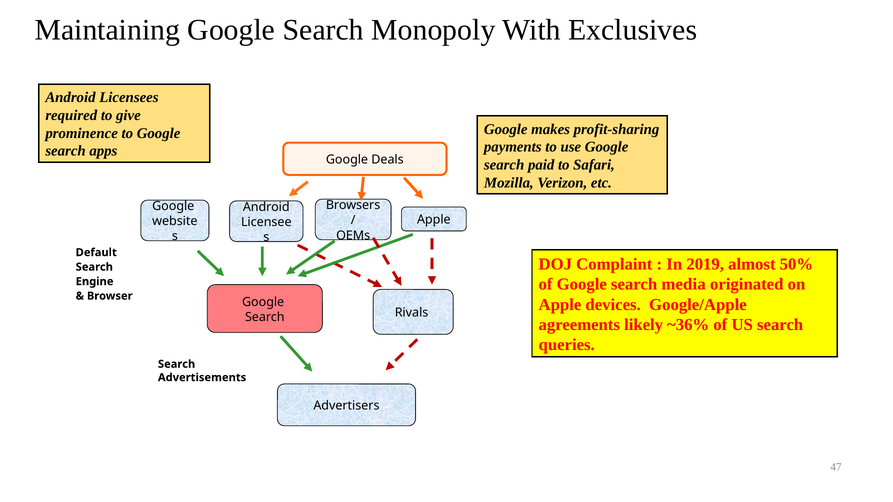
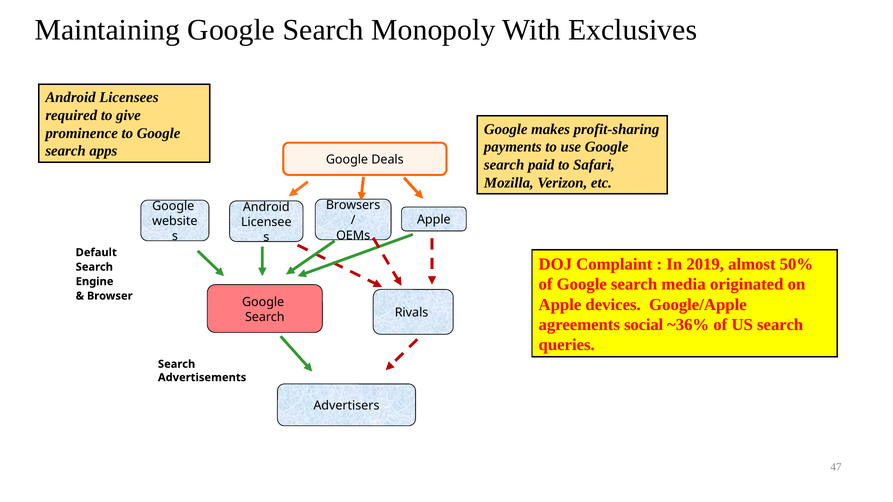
likely: likely -> social (644, 325)
